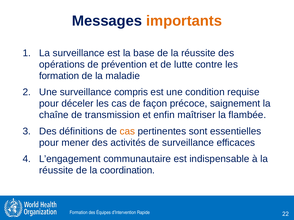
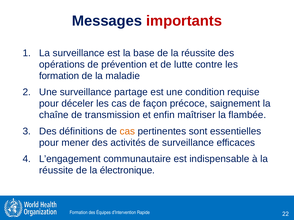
importants colour: orange -> red (184, 21)
compris: compris -> partage (131, 92)
coordination: coordination -> électronique (127, 171)
